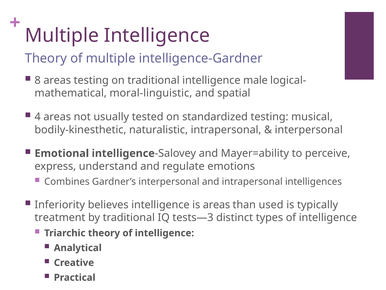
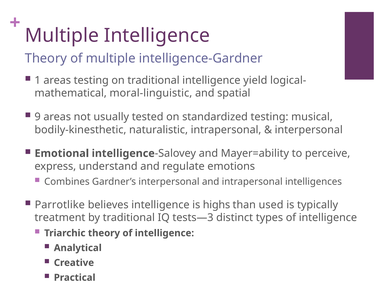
8: 8 -> 1 (38, 80)
male: male -> yield (255, 80)
4: 4 -> 9 (38, 117)
Inferiority: Inferiority -> Parrotlike (60, 204)
is areas: areas -> highs (216, 204)
